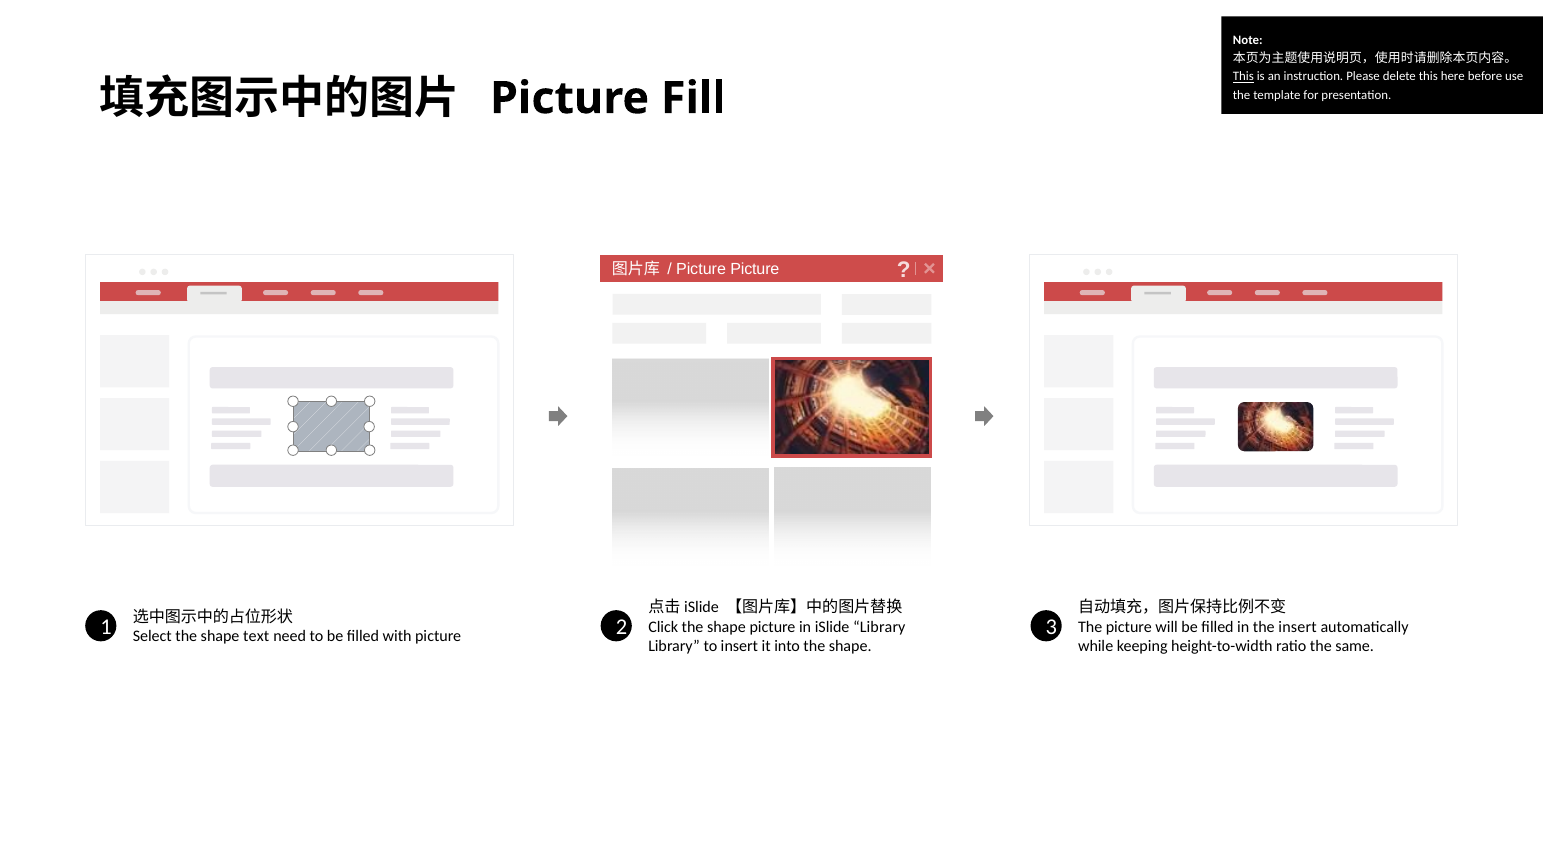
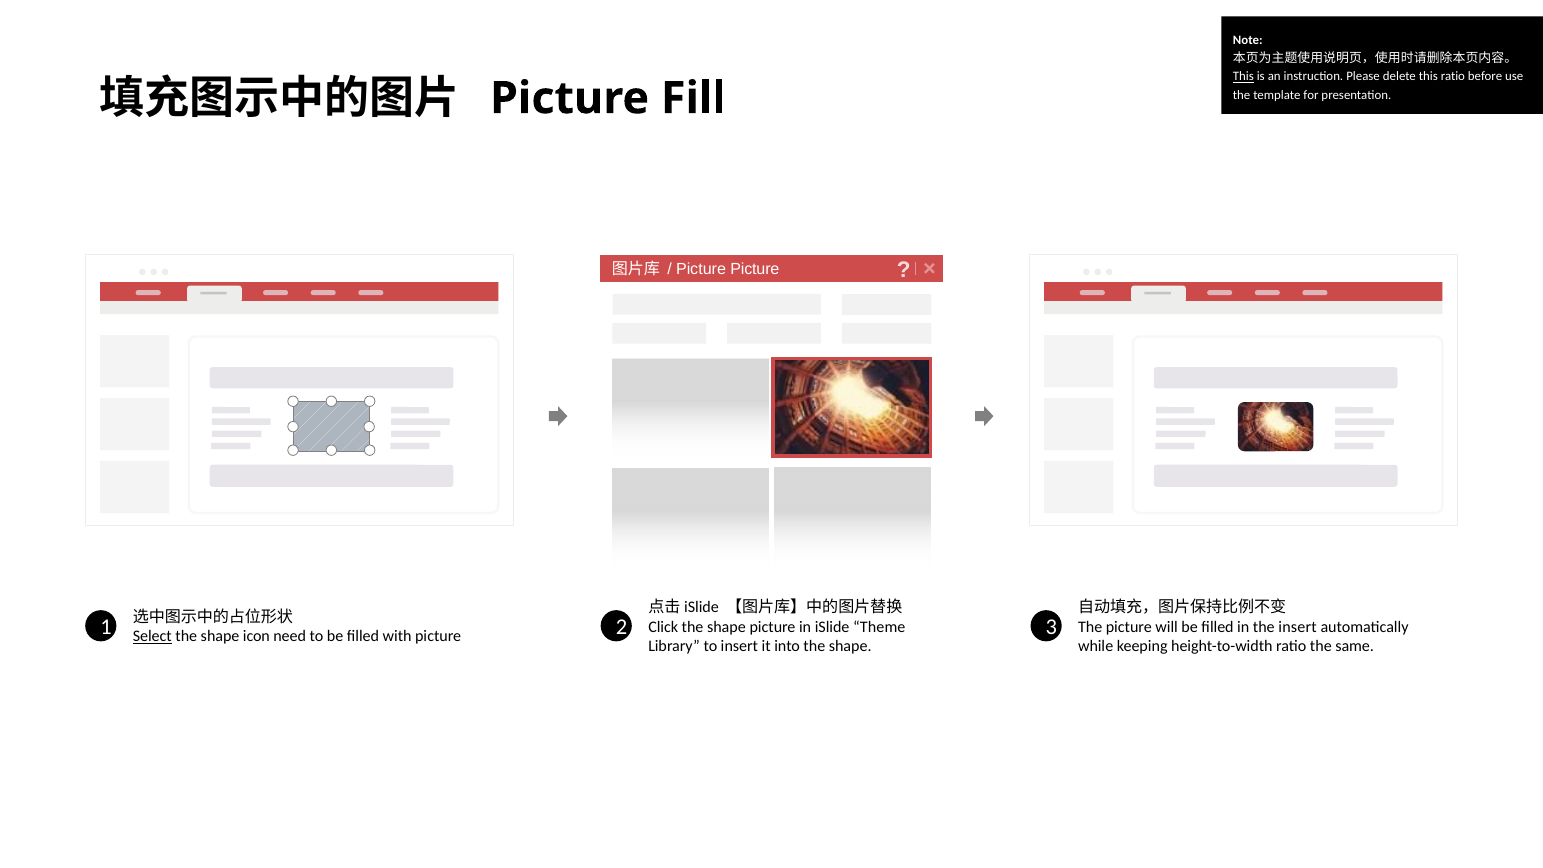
this here: here -> ratio (1453, 77)
iSlide Library: Library -> Theme (879, 627)
Select underline: none -> present (152, 637)
text: text -> icon (256, 637)
